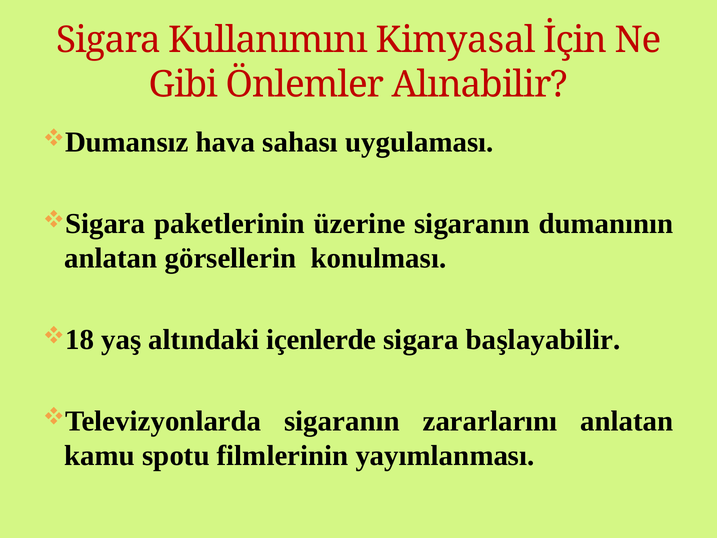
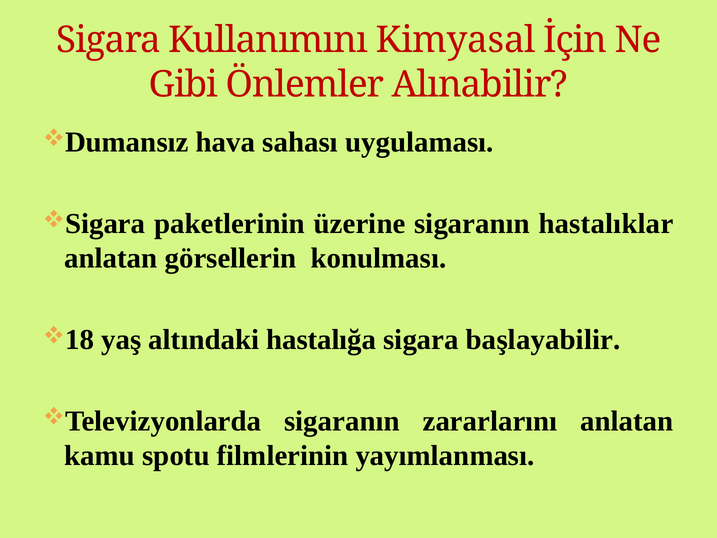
dumanının: dumanının -> hastalıklar (606, 224)
içenlerde: içenlerde -> hastalığa (321, 340)
